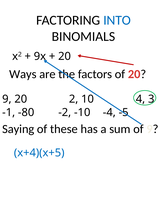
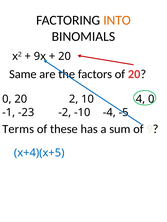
INTO colour: blue -> orange (117, 20)
Ways: Ways -> Same (23, 74)
9: 9 -> 0 (7, 99)
3: 3 -> 0 (151, 99)
-80: -80 -> -23 (26, 113)
Saying: Saying -> Terms (18, 129)
